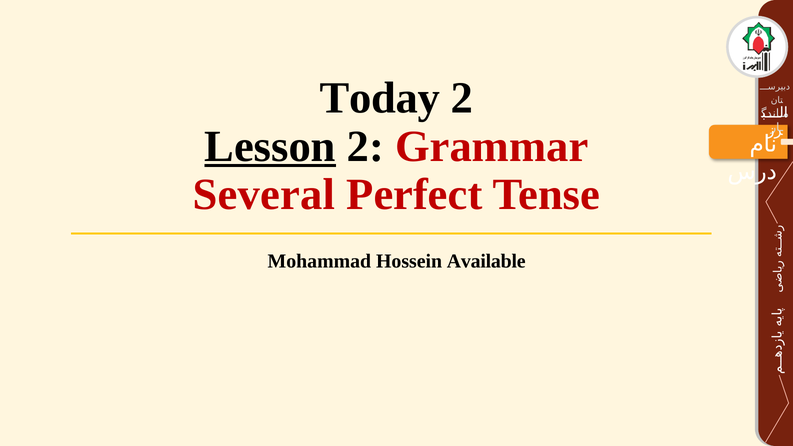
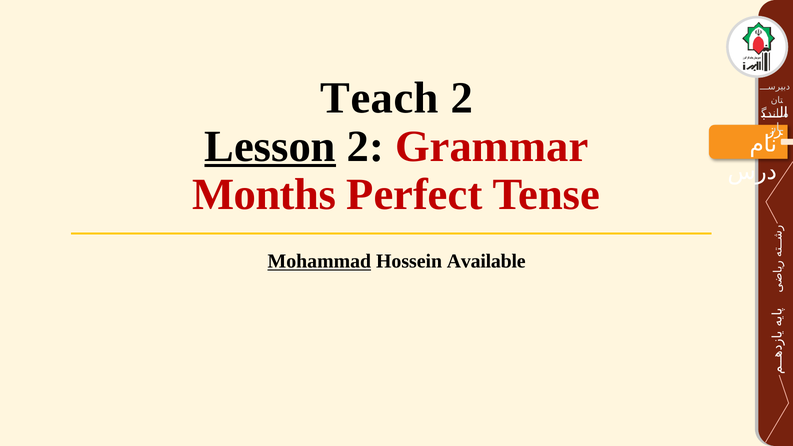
Today: Today -> Teach (379, 98)
Several: Several -> Months (264, 194)
Mohammad underline: none -> present (319, 261)
